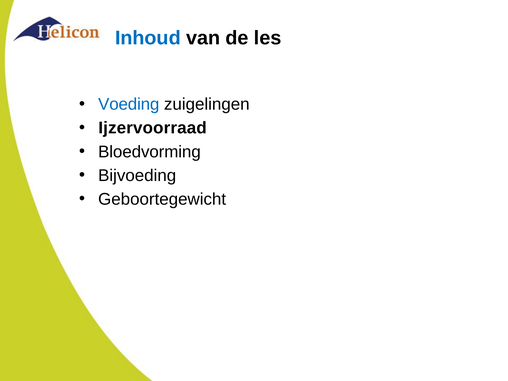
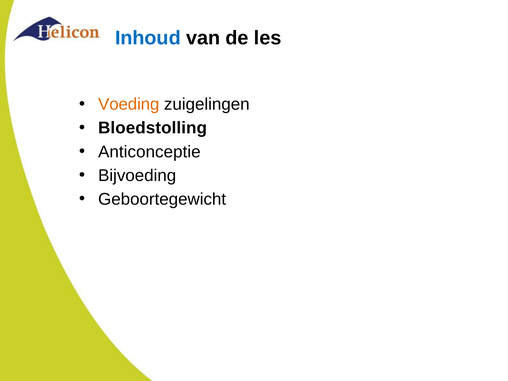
Voeding colour: blue -> orange (129, 104)
Ijzervoorraad: Ijzervoorraad -> Bloedstolling (153, 128)
Bloedvorming: Bloedvorming -> Anticonceptie (149, 152)
